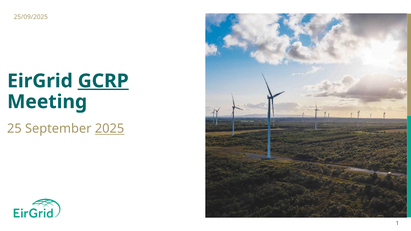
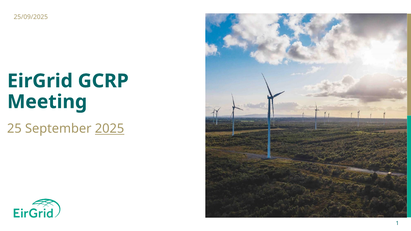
GCRP underline: present -> none (103, 81)
